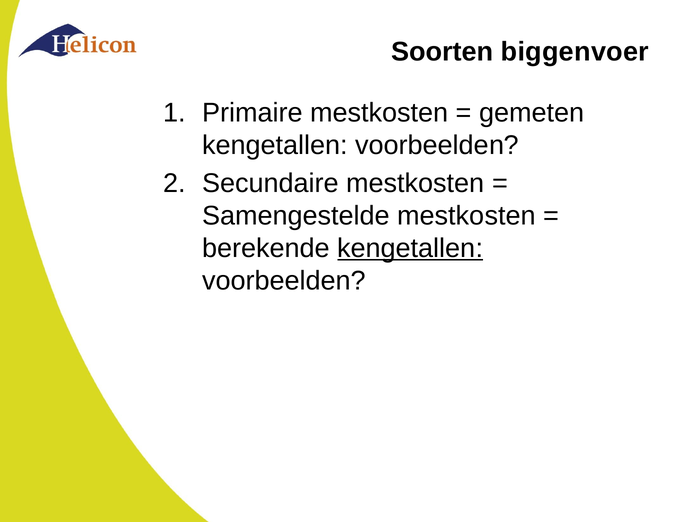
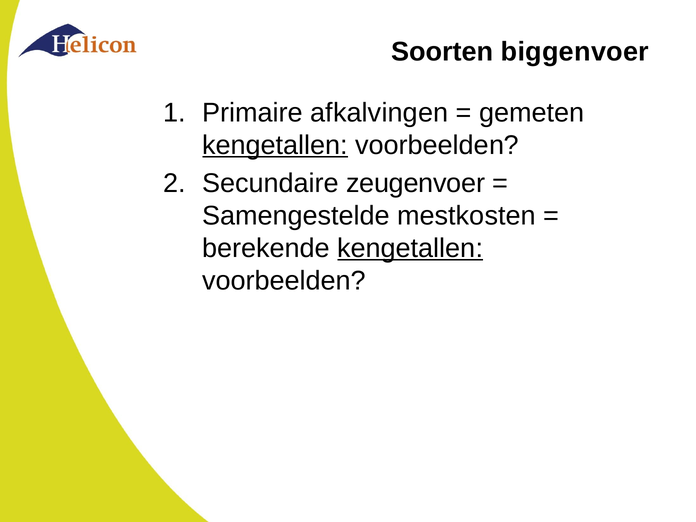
Primaire mestkosten: mestkosten -> afkalvingen (379, 113)
kengetallen underline: none -> present (275, 145)
Secundaire mestkosten: mestkosten -> zeugenvoer (416, 183)
